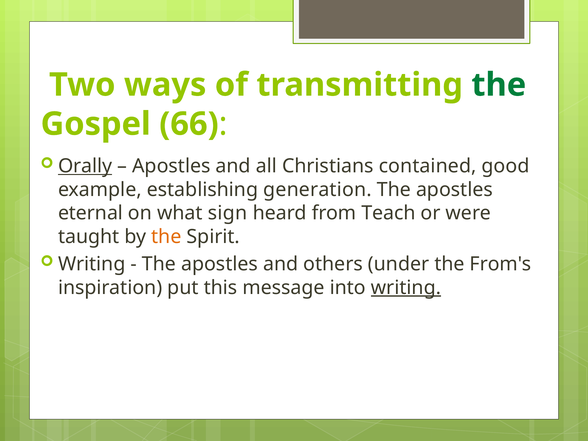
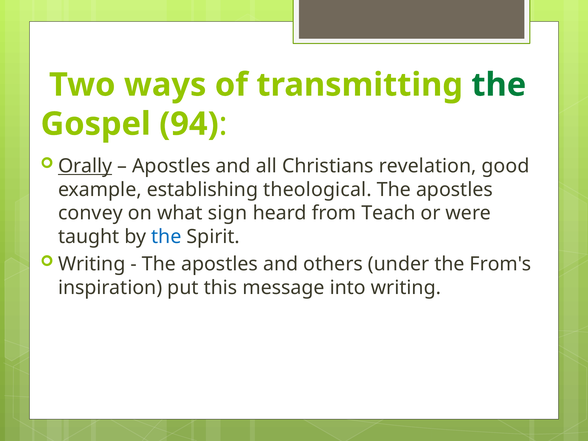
66: 66 -> 94 (189, 124)
contained: contained -> revelation (428, 166)
generation: generation -> theological (317, 190)
eternal: eternal -> convey (90, 213)
the colour: orange -> blue (166, 237)
writing underline: present -> none (406, 288)
